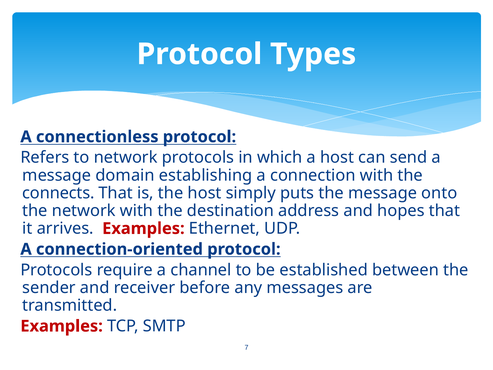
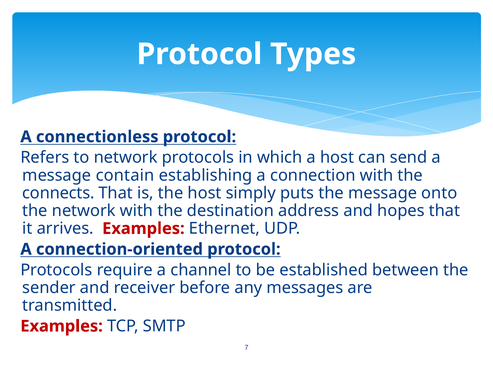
domain: domain -> contain (125, 175)
